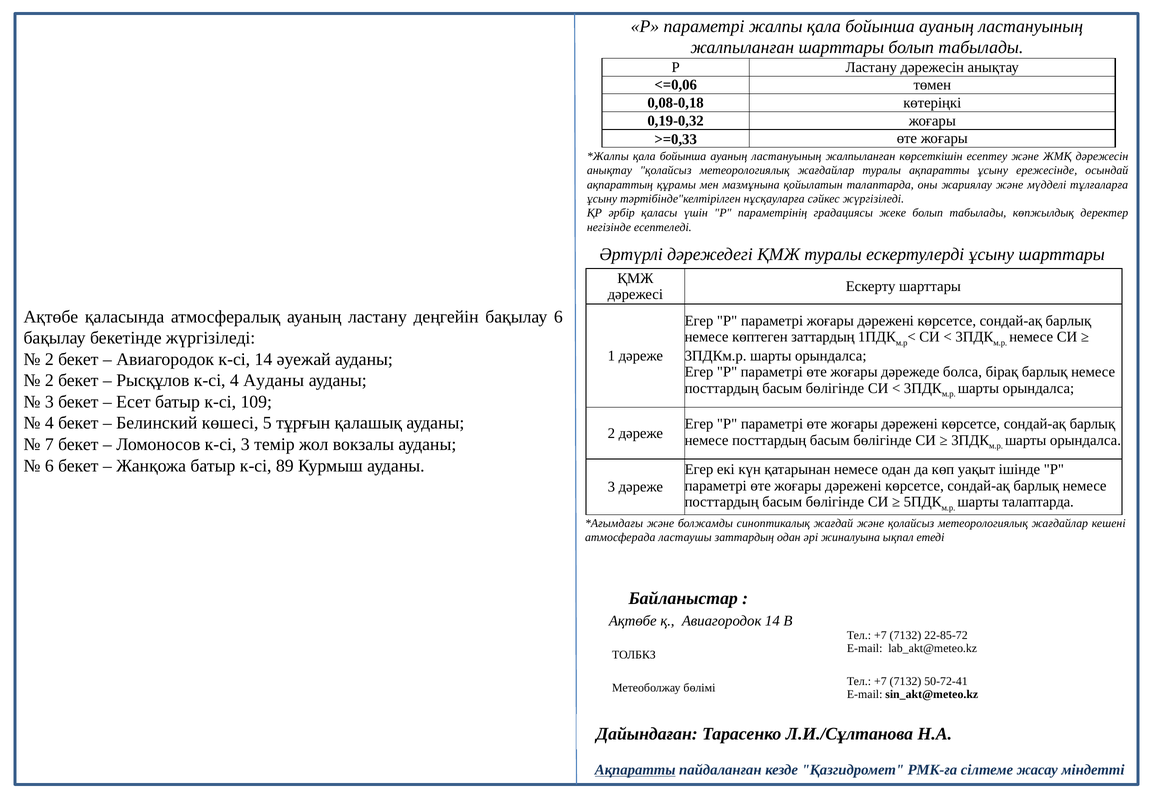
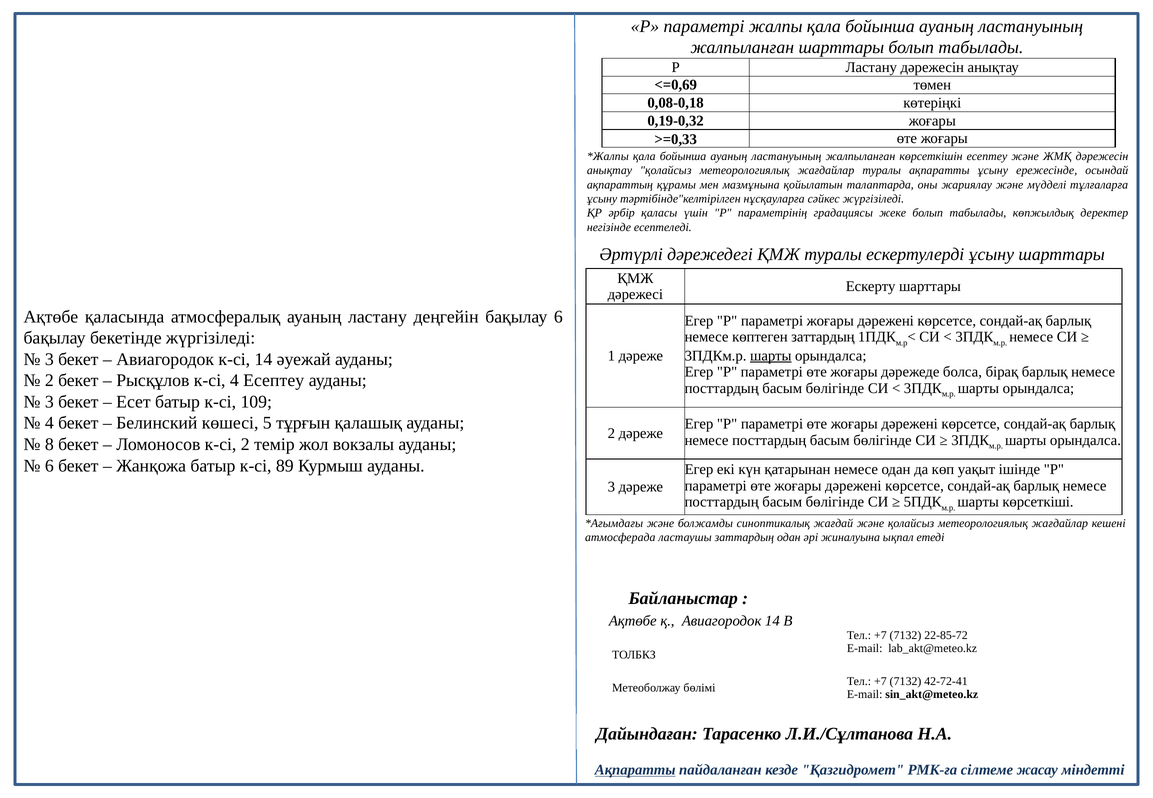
<=0,06: <=0,06 -> <=0,69 (676, 85)
шарты underline: none -> present (771, 356)
2: 2 -> 3 (49, 359)
4 Ауданы: Ауданы -> Есептеу (274, 381)
7: 7 -> 8 (49, 445)
к-сі 3: 3 -> 2 (245, 445)
шарты талаптарда: талаптарда -> көрсеткіші (1038, 502)
50-72-41: 50-72-41 -> 42-72-41 (946, 682)
